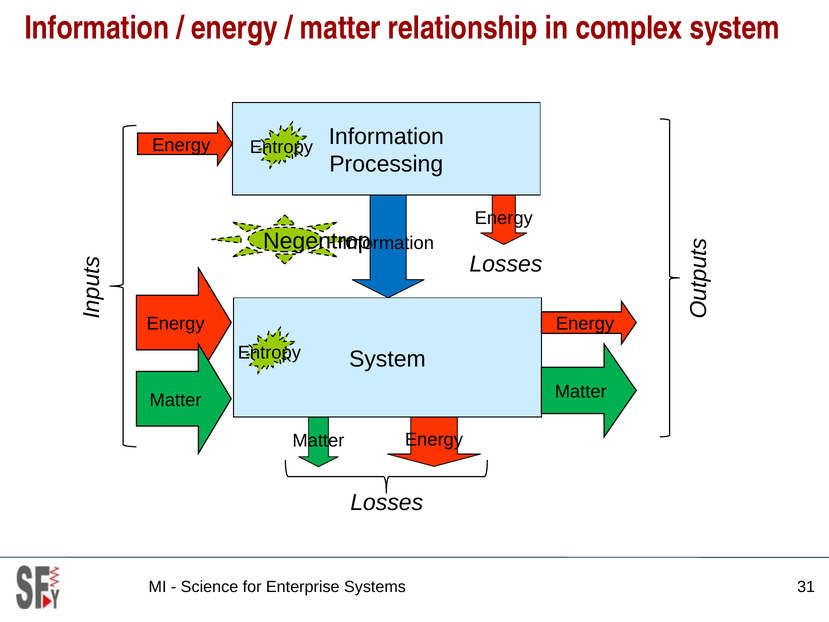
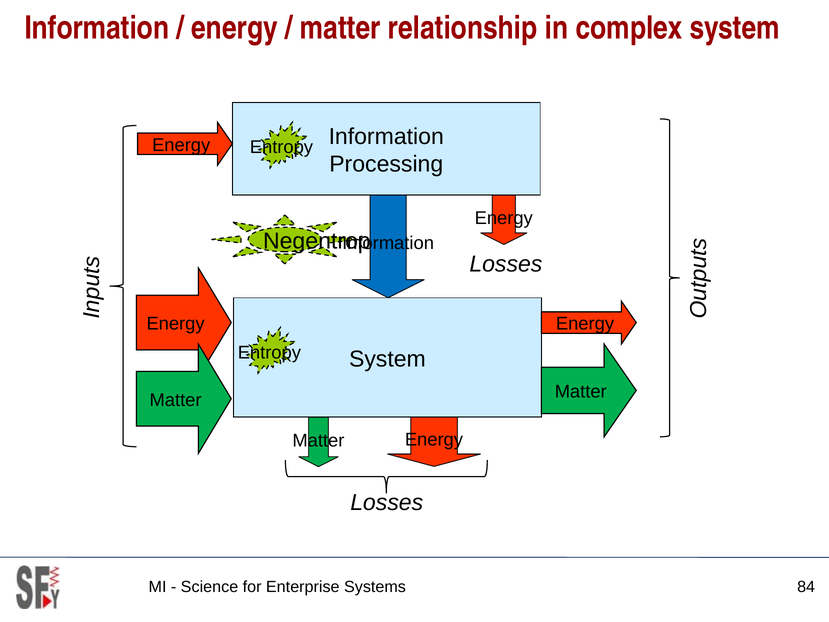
31: 31 -> 84 (806, 587)
